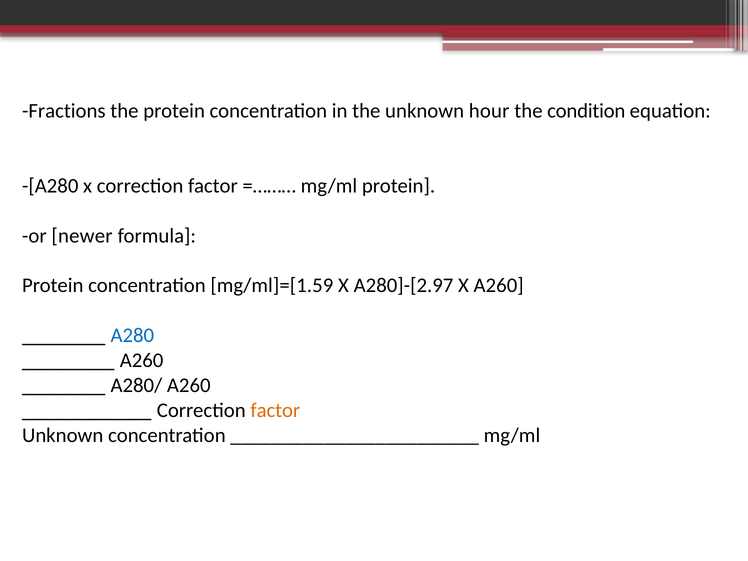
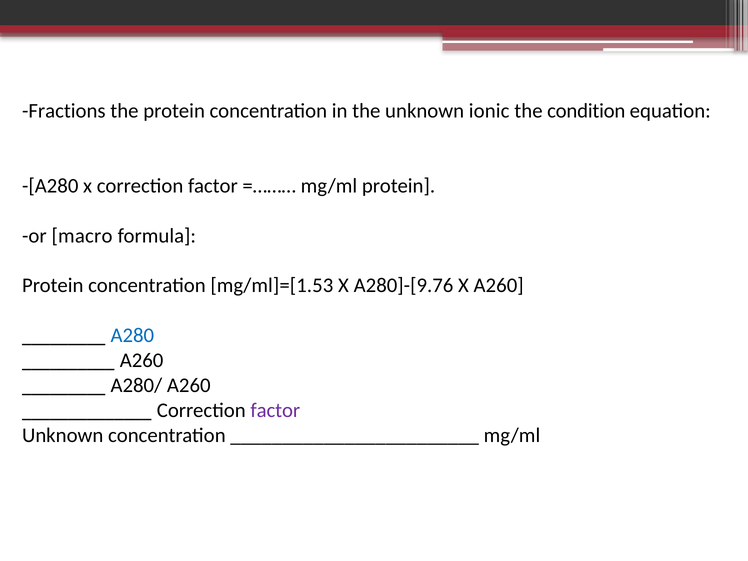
hour: hour -> ionic (489, 111)
newer: newer -> macro (82, 236)
mg/ml]=[1.59: mg/ml]=[1.59 -> mg/ml]=[1.53 (272, 286)
A280]-[2.97: A280]-[2.97 -> A280]-[9.76 (404, 286)
factor colour: orange -> purple (275, 410)
